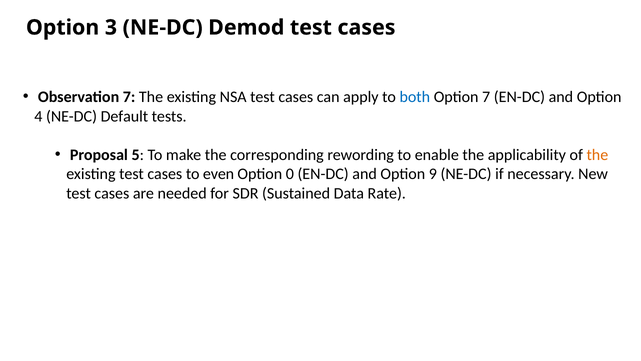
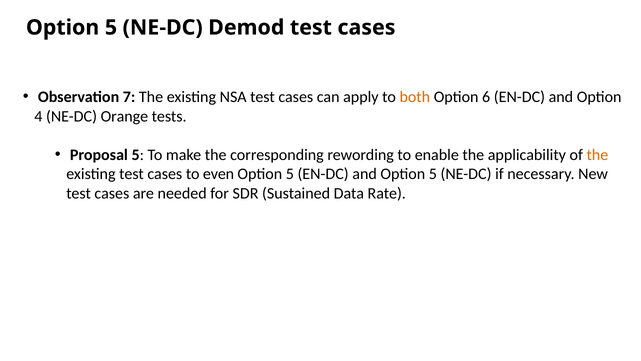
3: 3 -> 5 (111, 27)
both colour: blue -> orange (415, 97)
Option 7: 7 -> 6 (486, 97)
Default: Default -> Orange (124, 116)
0: 0 -> 5 (290, 174)
and Option 9: 9 -> 5 (433, 174)
